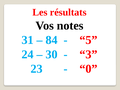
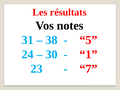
84: 84 -> 38 (52, 40)
3: 3 -> 1 (88, 54)
0: 0 -> 7 (88, 69)
